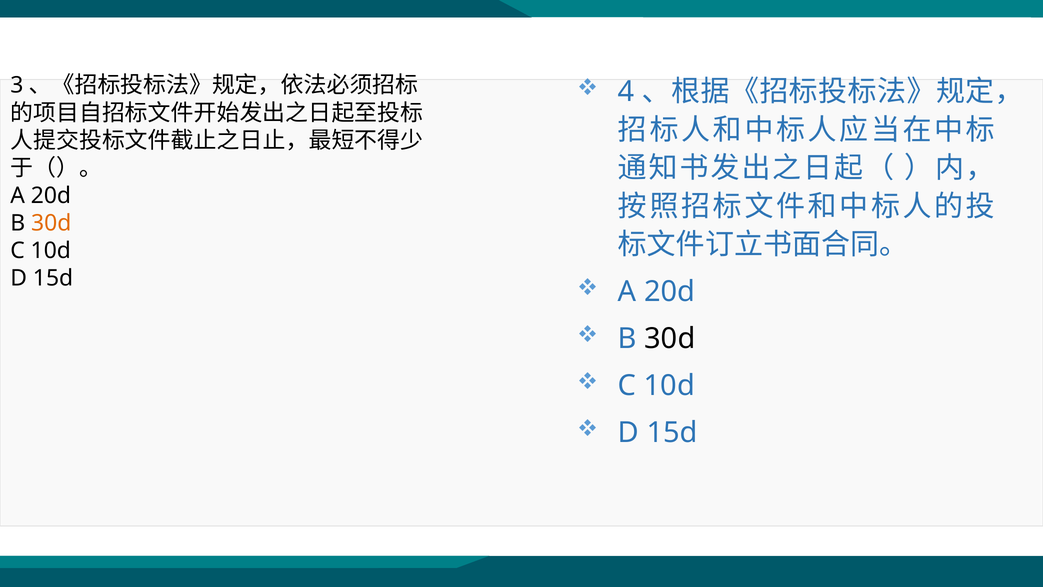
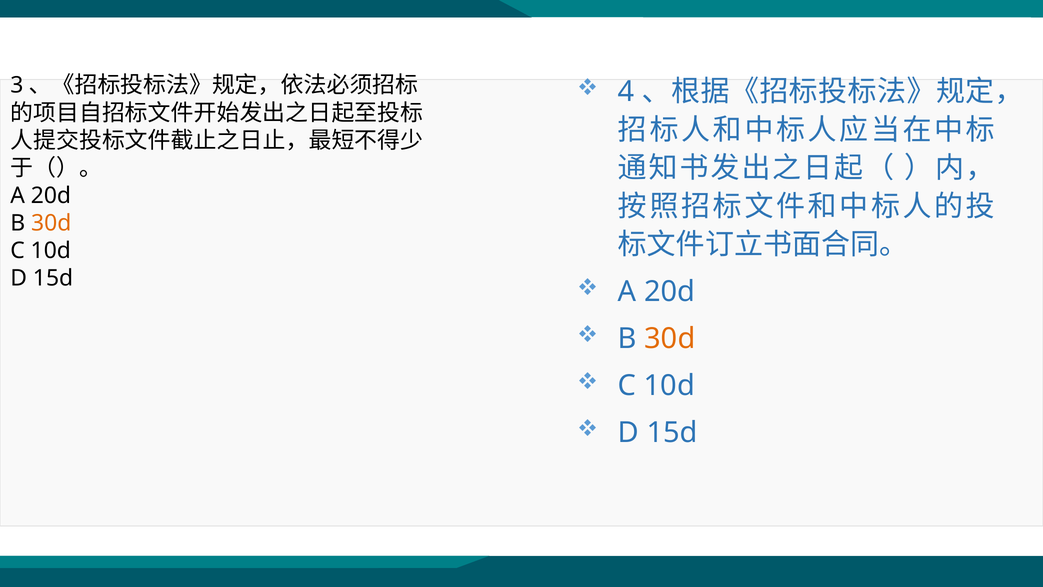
30d colour: black -> orange (670, 338)
